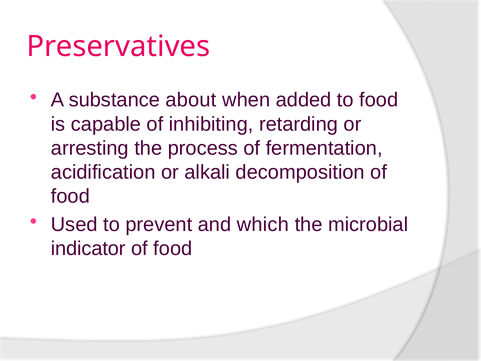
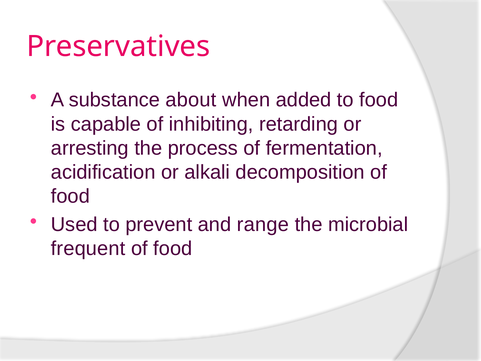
which: which -> range (263, 224)
indicator: indicator -> frequent (88, 248)
